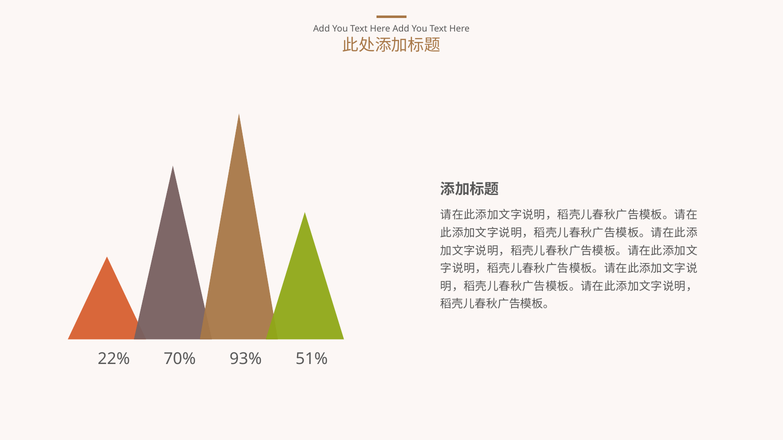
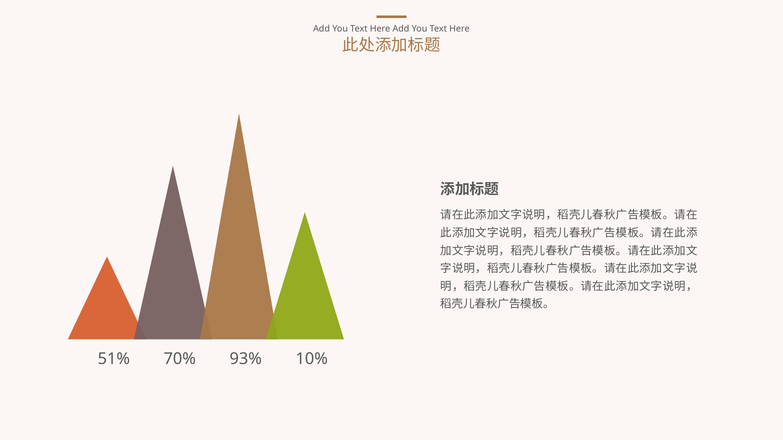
22%: 22% -> 51% (114, 359)
51%: 51% -> 10% (312, 359)
